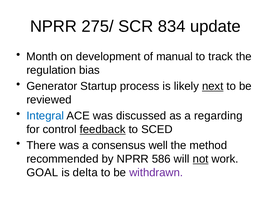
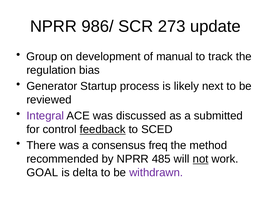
275/: 275/ -> 986/ (98, 26)
834: 834 -> 273 (172, 26)
Month: Month -> Group (42, 56)
next underline: present -> none (213, 86)
Integral colour: blue -> purple (45, 115)
regarding: regarding -> submitted (218, 115)
well: well -> freq (158, 145)
586: 586 -> 485 (161, 158)
